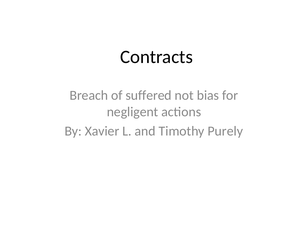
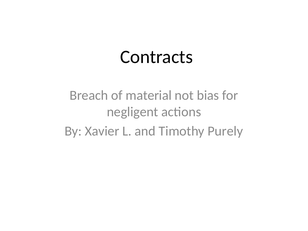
suffered: suffered -> material (149, 95)
